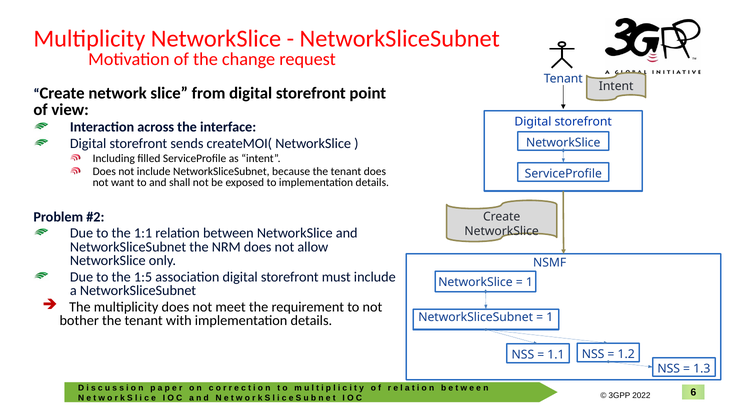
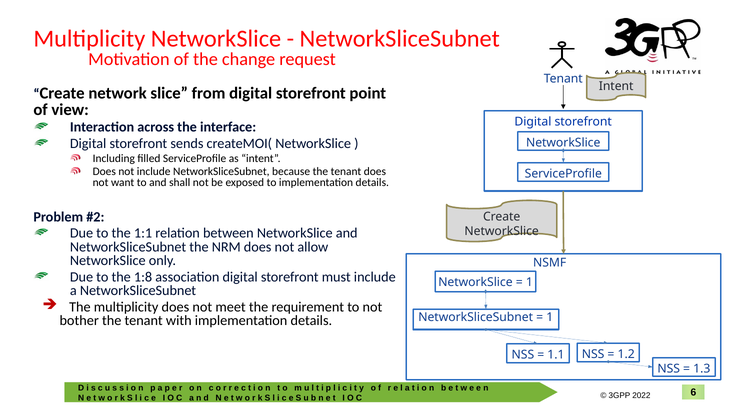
1:5: 1:5 -> 1:8 (143, 277)
